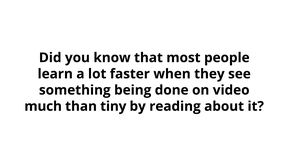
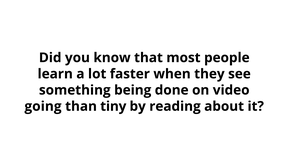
much: much -> going (43, 106)
